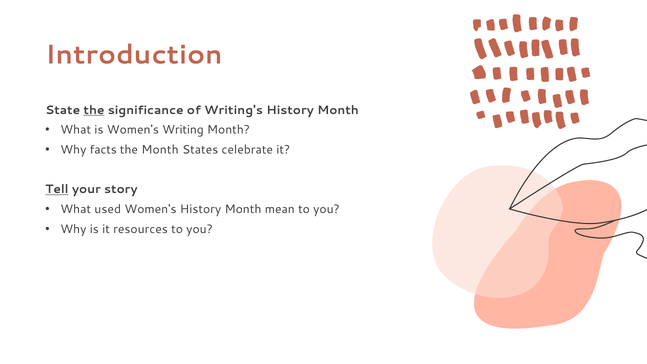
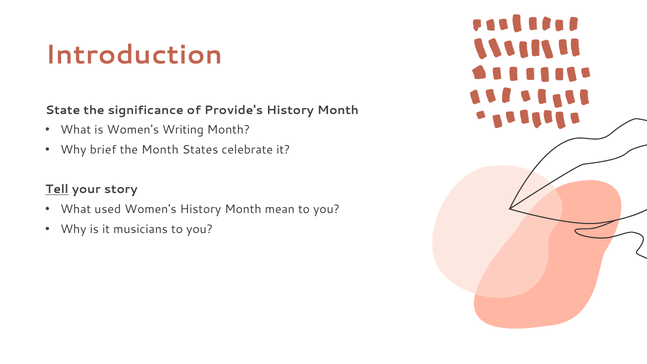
the underline: present -> none (94, 110)
Writing's: Writing's -> Provide's (234, 110)
facts: facts -> brief (103, 150)
resources: resources -> musicians (141, 229)
